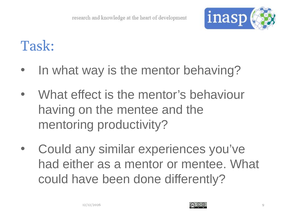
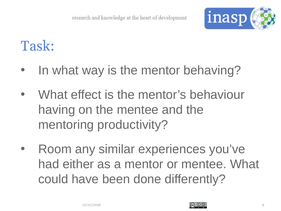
Could: Could -> Room (55, 149)
